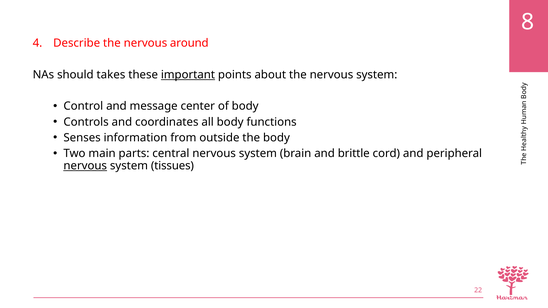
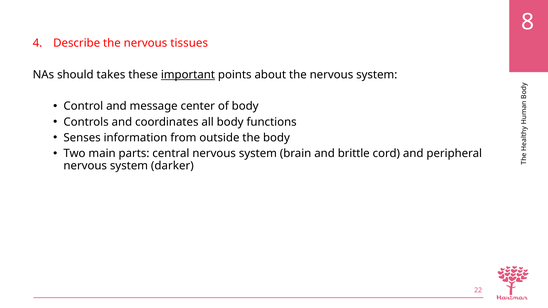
around: around -> tissues (189, 43)
nervous underline: present -> none (85, 166)
tissues: tissues -> darker (172, 166)
